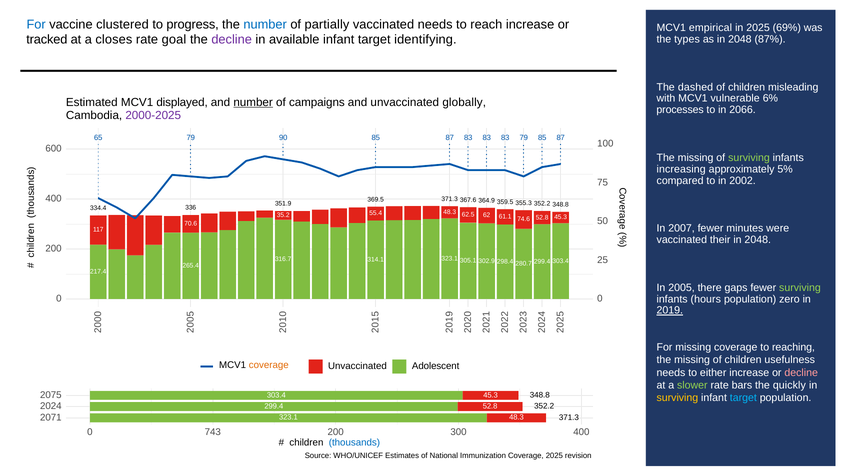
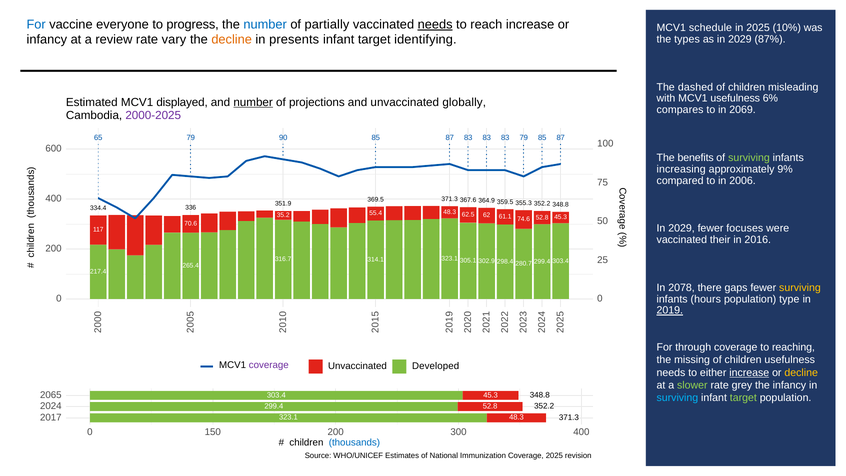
clustered: clustered -> everyone (123, 24)
needs underline: none -> present (435, 24)
empirical: empirical -> schedule (710, 28)
69%: 69% -> 10% (787, 28)
tracked: tracked -> infancy (47, 40)
closes: closes -> review (114, 40)
goal: goal -> vary (174, 40)
decline colour: purple -> orange (232, 40)
available: available -> presents (294, 40)
as in 2048: 2048 -> 2029 (740, 39)
MCV1 vulnerable: vulnerable -> usefulness (735, 98)
campaigns: campaigns -> projections (317, 102)
processes: processes -> compares (680, 110)
2066: 2066 -> 2069 (743, 110)
missing: missing -> benefits (696, 158)
5%: 5% -> 9% (785, 169)
2002: 2002 -> 2006 (743, 181)
2007: 2007 -> 2029 (681, 228)
minutes: minutes -> focuses (745, 228)
2048: 2048 -> 2016 (758, 240)
2005: 2005 -> 2078 (681, 288)
surviving colour: light green -> yellow (800, 288)
zero: zero -> type (789, 299)
For missing: missing -> through (693, 347)
coverage colour: orange -> purple (269, 365)
Adolescent: Adolescent -> Developed (436, 366)
increase underline: none -> present (749, 373)
decline colour: pink -> yellow (801, 373)
bars: bars -> grey (742, 385)
the quickly: quickly -> infancy (789, 385)
2075: 2075 -> 2065 (51, 395)
surviving colour: yellow -> light blue (677, 398)
target colour: light blue -> light green (743, 398)
2071: 2071 -> 2017 (51, 417)
743: 743 -> 150 (213, 432)
